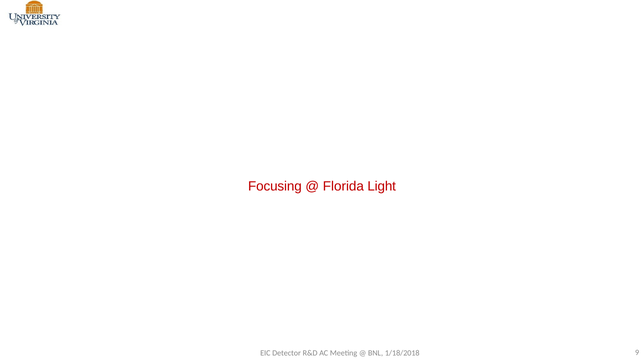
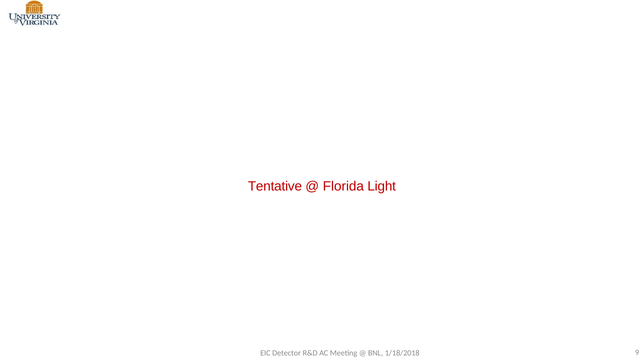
Focusing: Focusing -> Tentative (275, 186)
